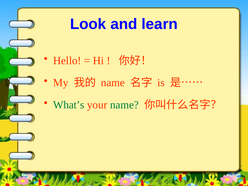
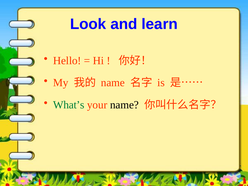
name colour: green -> black (124, 105)
